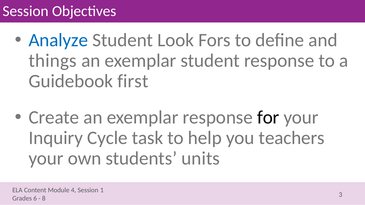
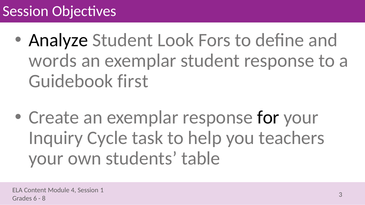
Analyze colour: blue -> black (58, 40)
things: things -> words (53, 61)
units: units -> table (201, 159)
